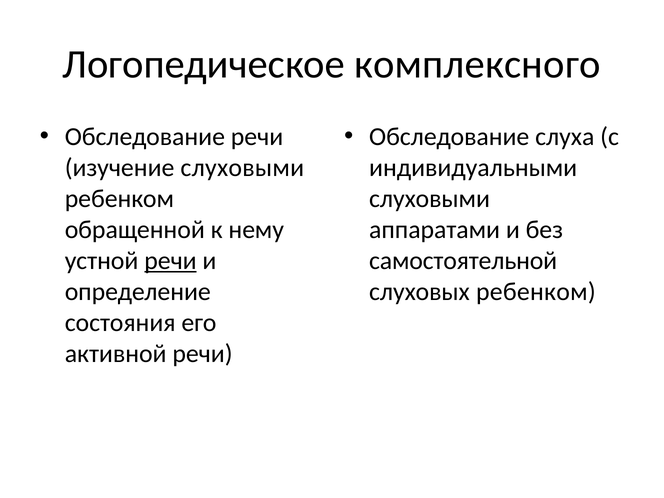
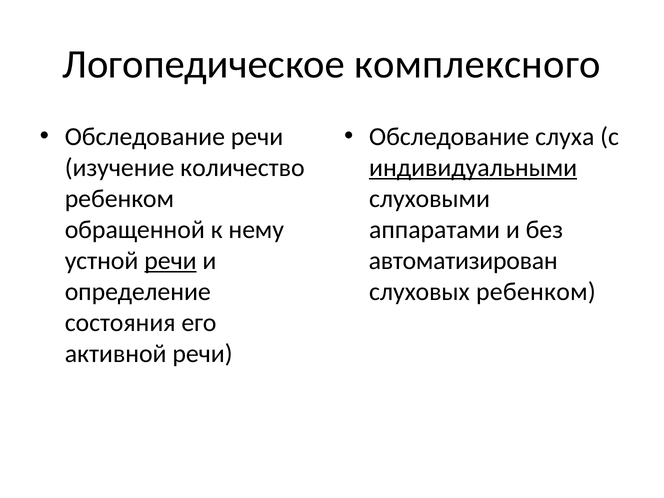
изучение слуховыми: слуховыми -> количество (242, 168)
индивидуальными underline: none -> present (473, 168)
самостоятельной: самостоятельной -> автоматизирован (463, 261)
